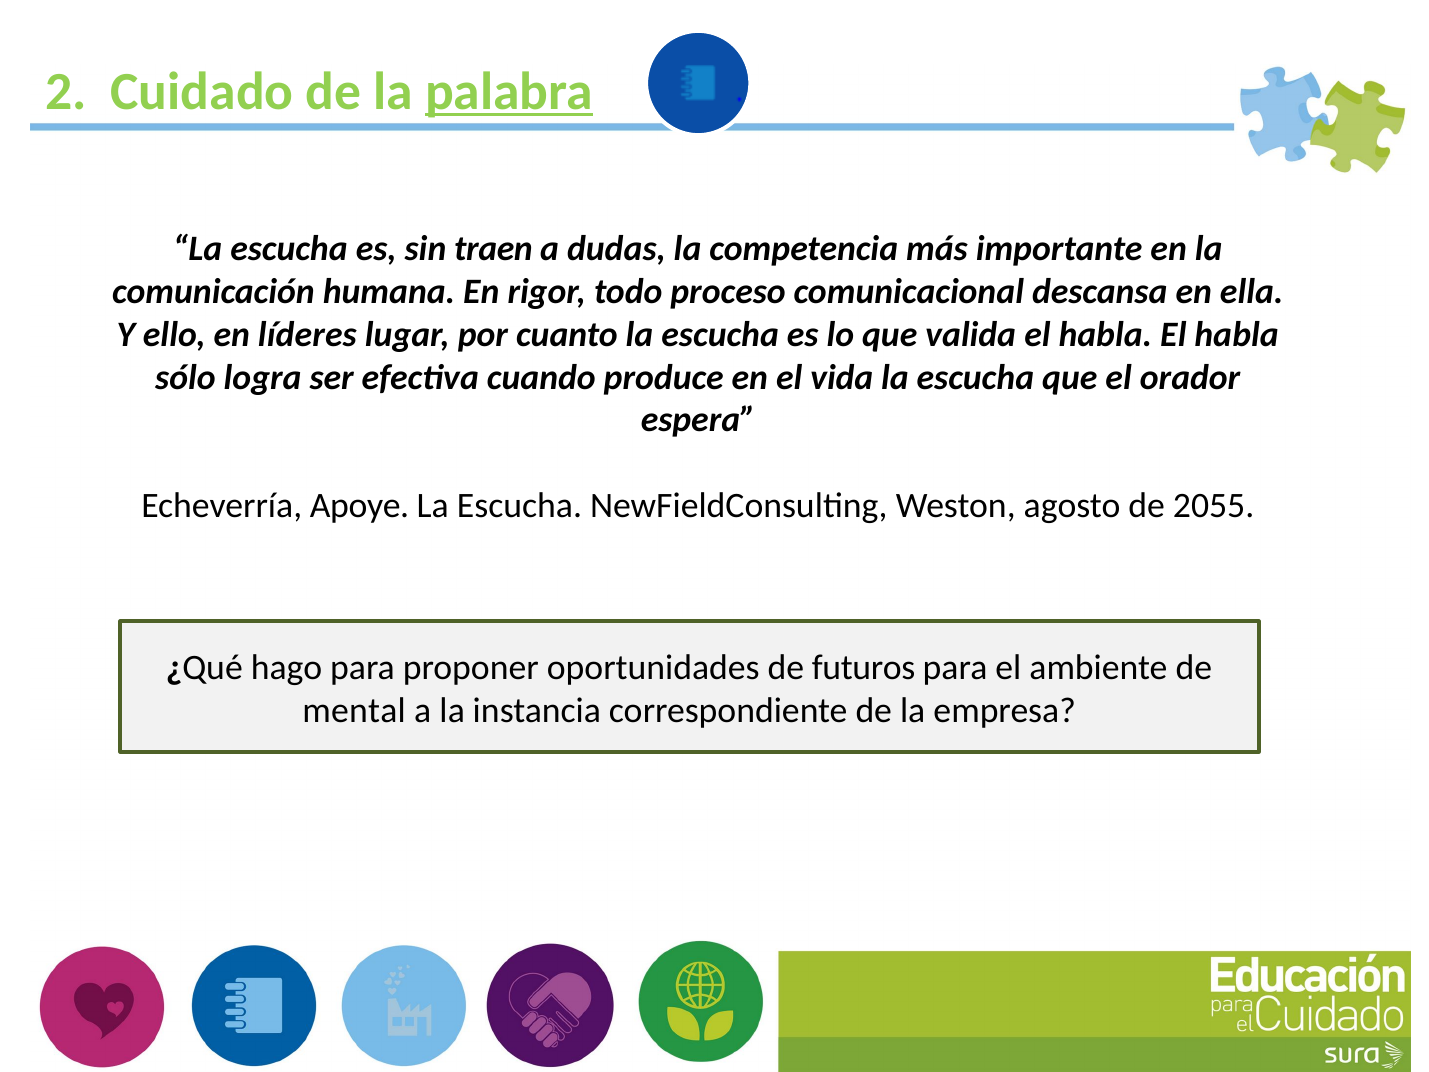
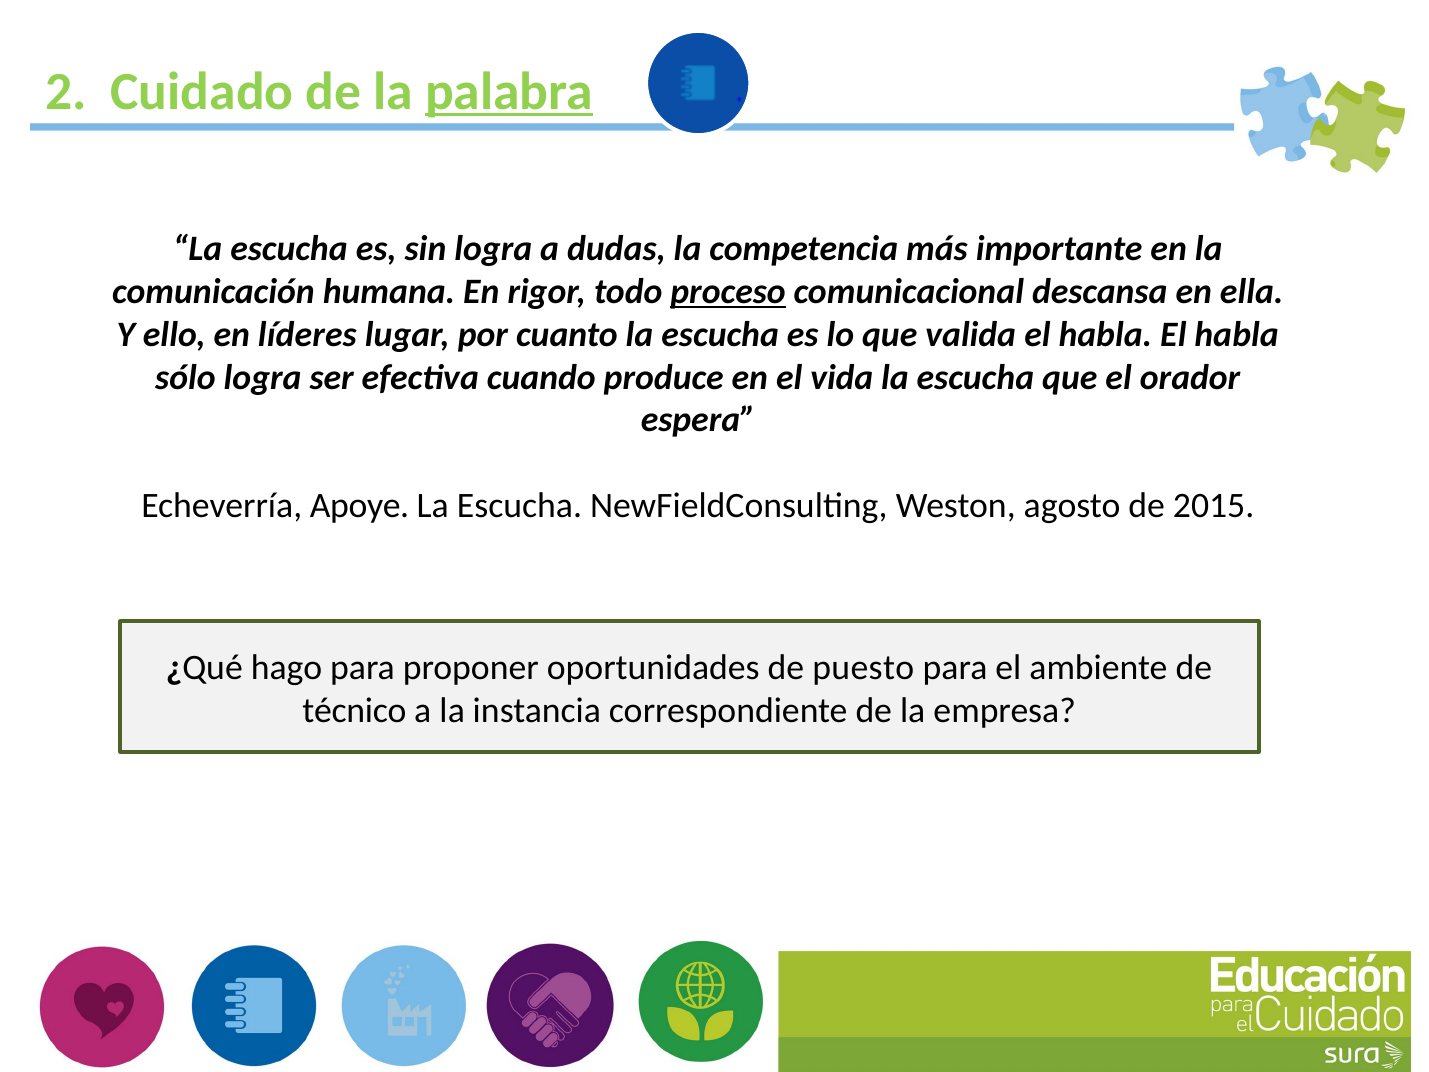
sin traen: traen -> logra (493, 249)
proceso underline: none -> present (728, 291)
2055: 2055 -> 2015 (1214, 506)
futuros: futuros -> puesto (863, 667)
mental: mental -> técnico (354, 710)
